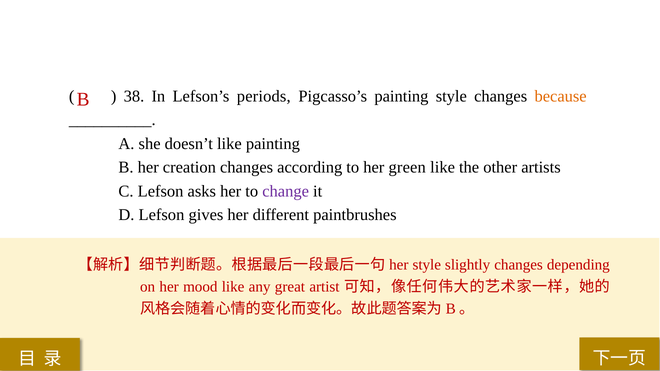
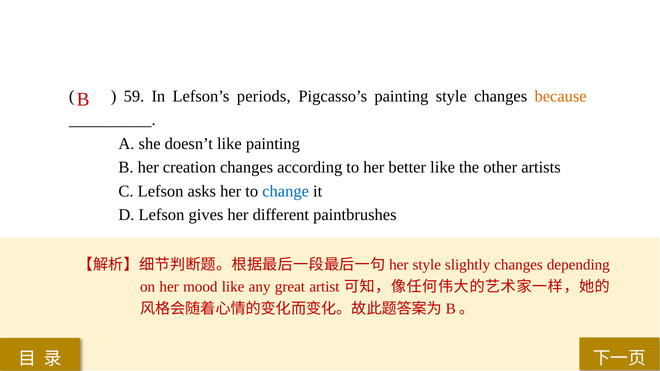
38: 38 -> 59 (134, 96)
green: green -> better (407, 168)
change colour: purple -> blue (286, 191)
